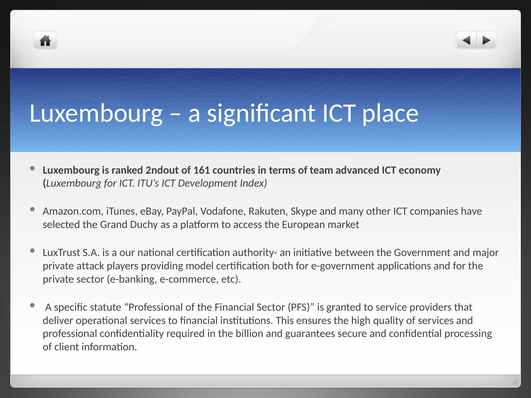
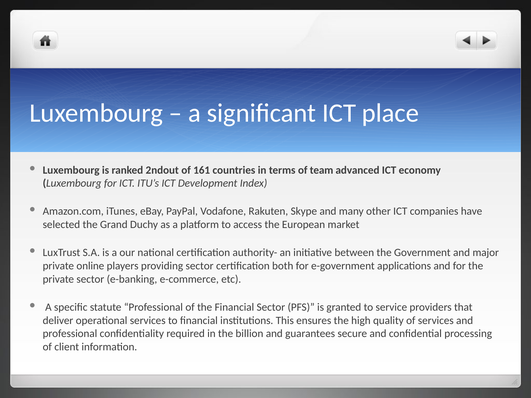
attack: attack -> online (90, 266)
providing model: model -> sector (200, 266)
